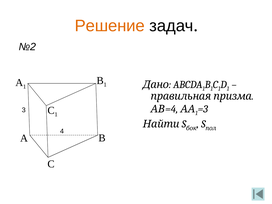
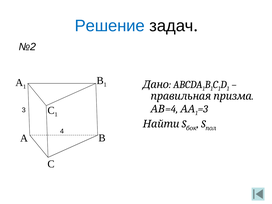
Решение colour: orange -> blue (110, 26)
